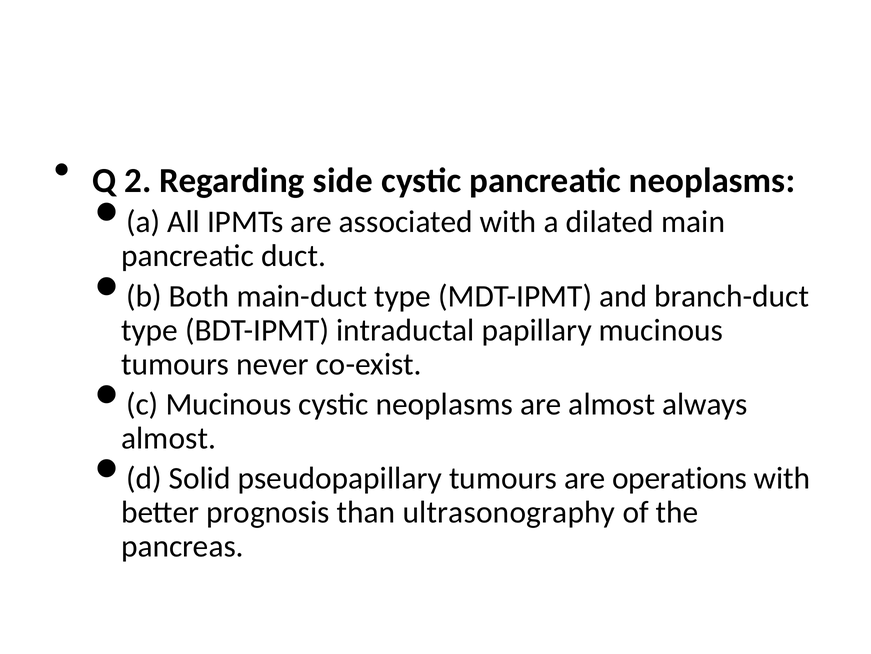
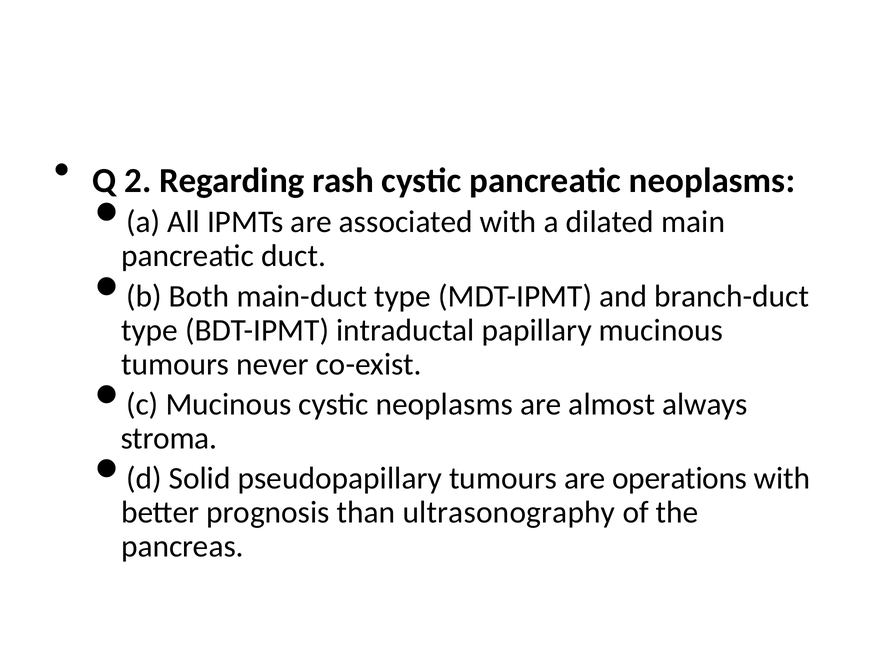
side: side -> rash (343, 180)
almost: almost -> stroma (169, 438)
